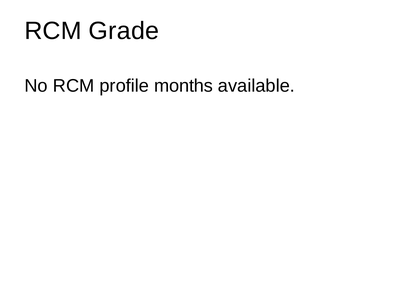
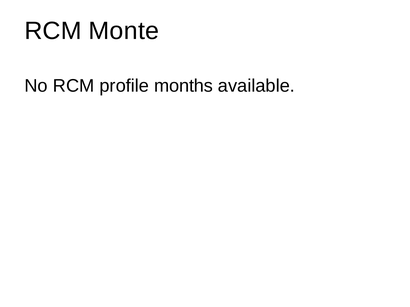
Grade: Grade -> Monte (124, 31)
